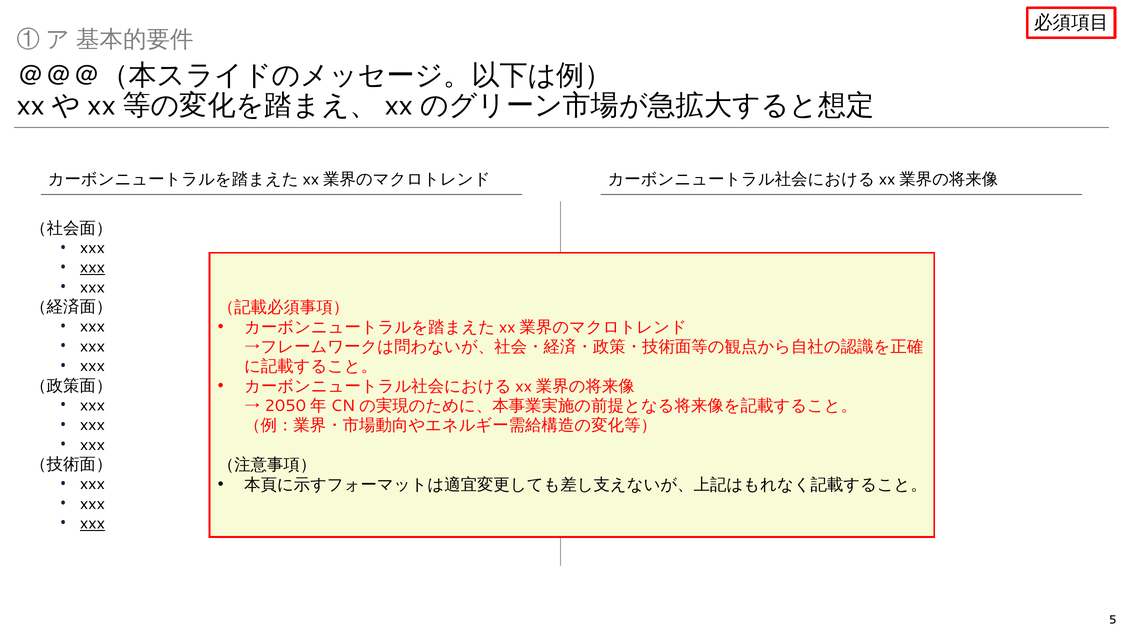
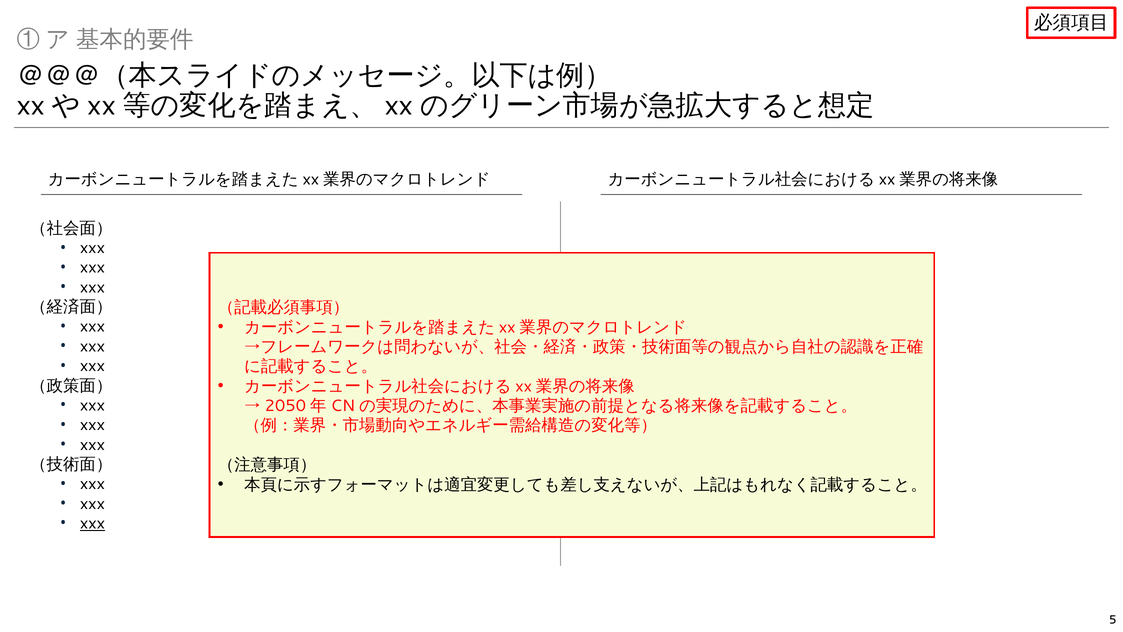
xxx underline: present -> none (92, 267)
